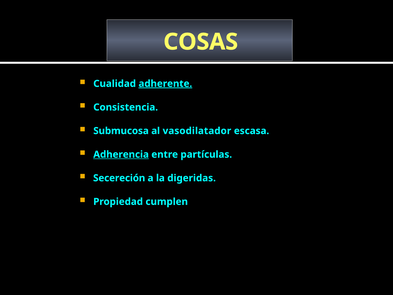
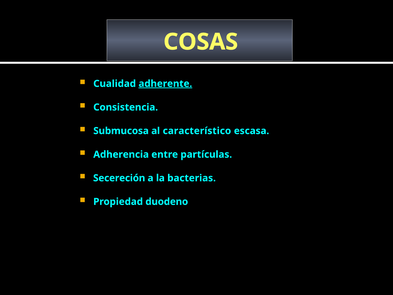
vasodilatador: vasodilatador -> característico (197, 131)
Adherencia underline: present -> none (121, 154)
digeridas: digeridas -> bacterias (192, 178)
cumplen: cumplen -> duodeno (167, 201)
